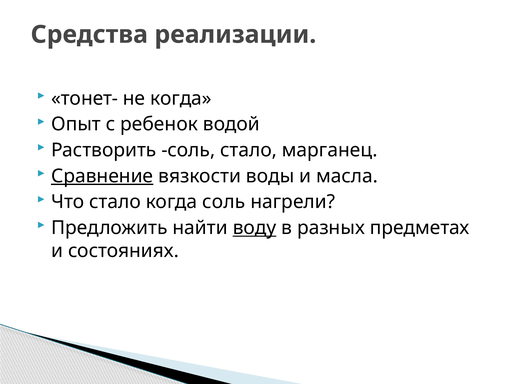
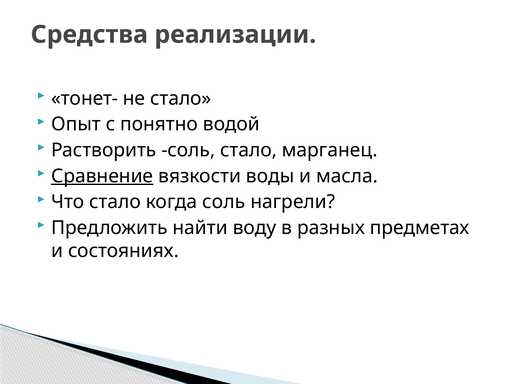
не когда: когда -> стало (181, 98)
ребенок: ребенок -> понятно (159, 124)
воду underline: present -> none (254, 228)
